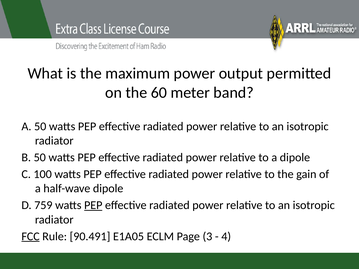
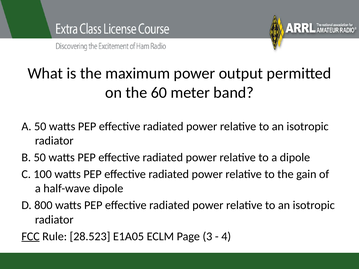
759: 759 -> 800 (43, 205)
PEP underline: present -> none (93, 205)
90.491: 90.491 -> 28.523 (90, 237)
